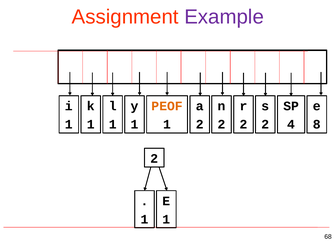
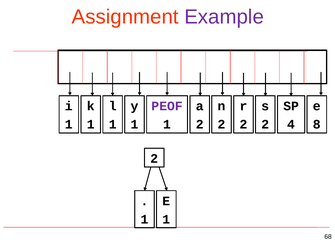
PEOF colour: orange -> purple (167, 106)
